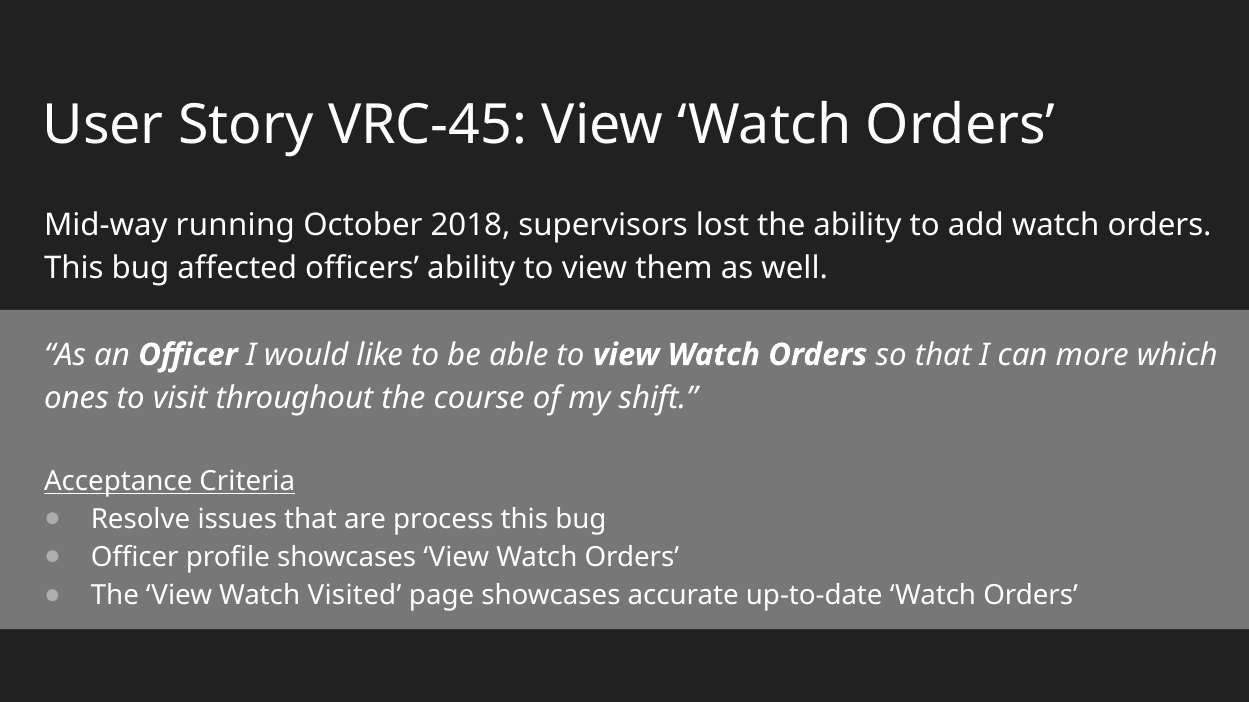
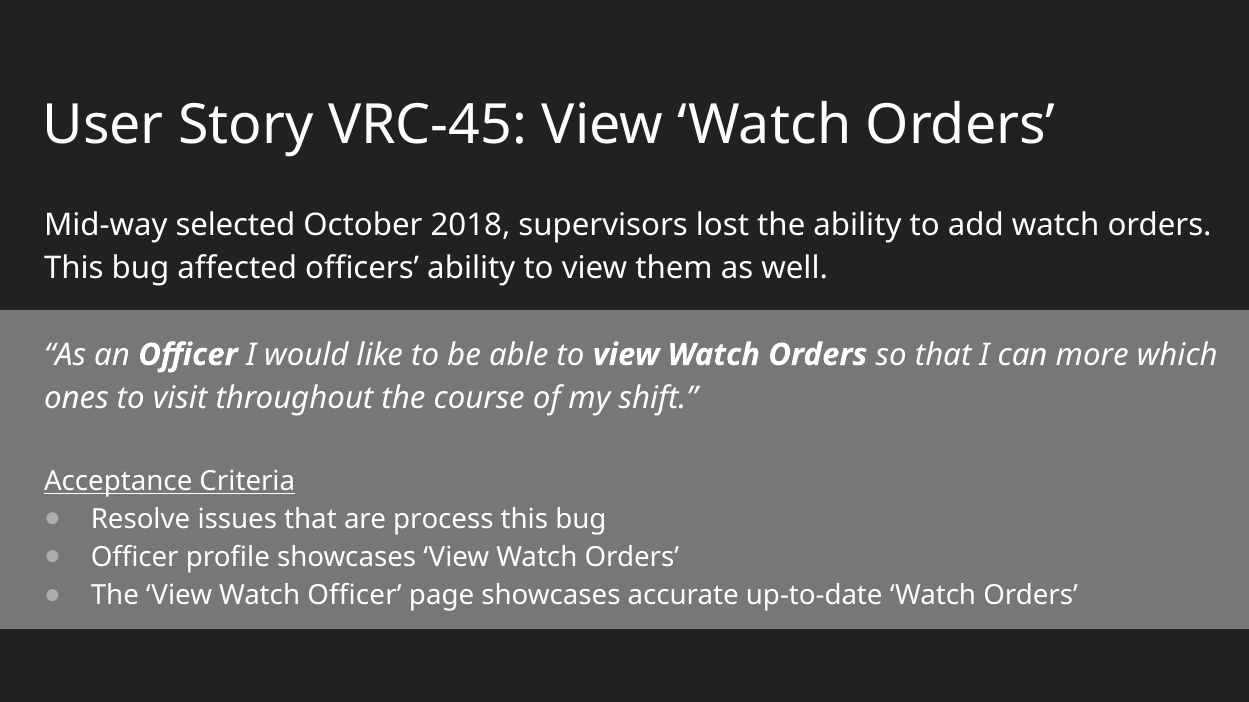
running: running -> selected (236, 226)
Watch Visited: Visited -> Officer (355, 596)
